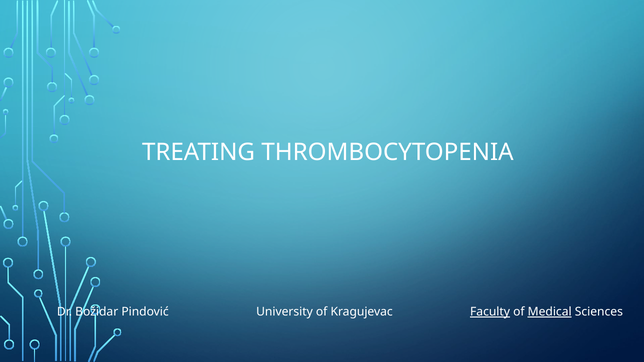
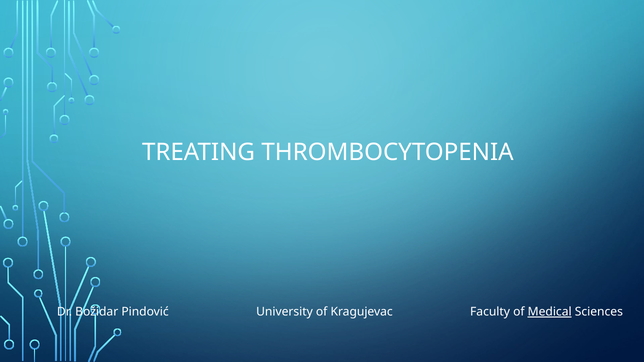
Faculty underline: present -> none (490, 312)
